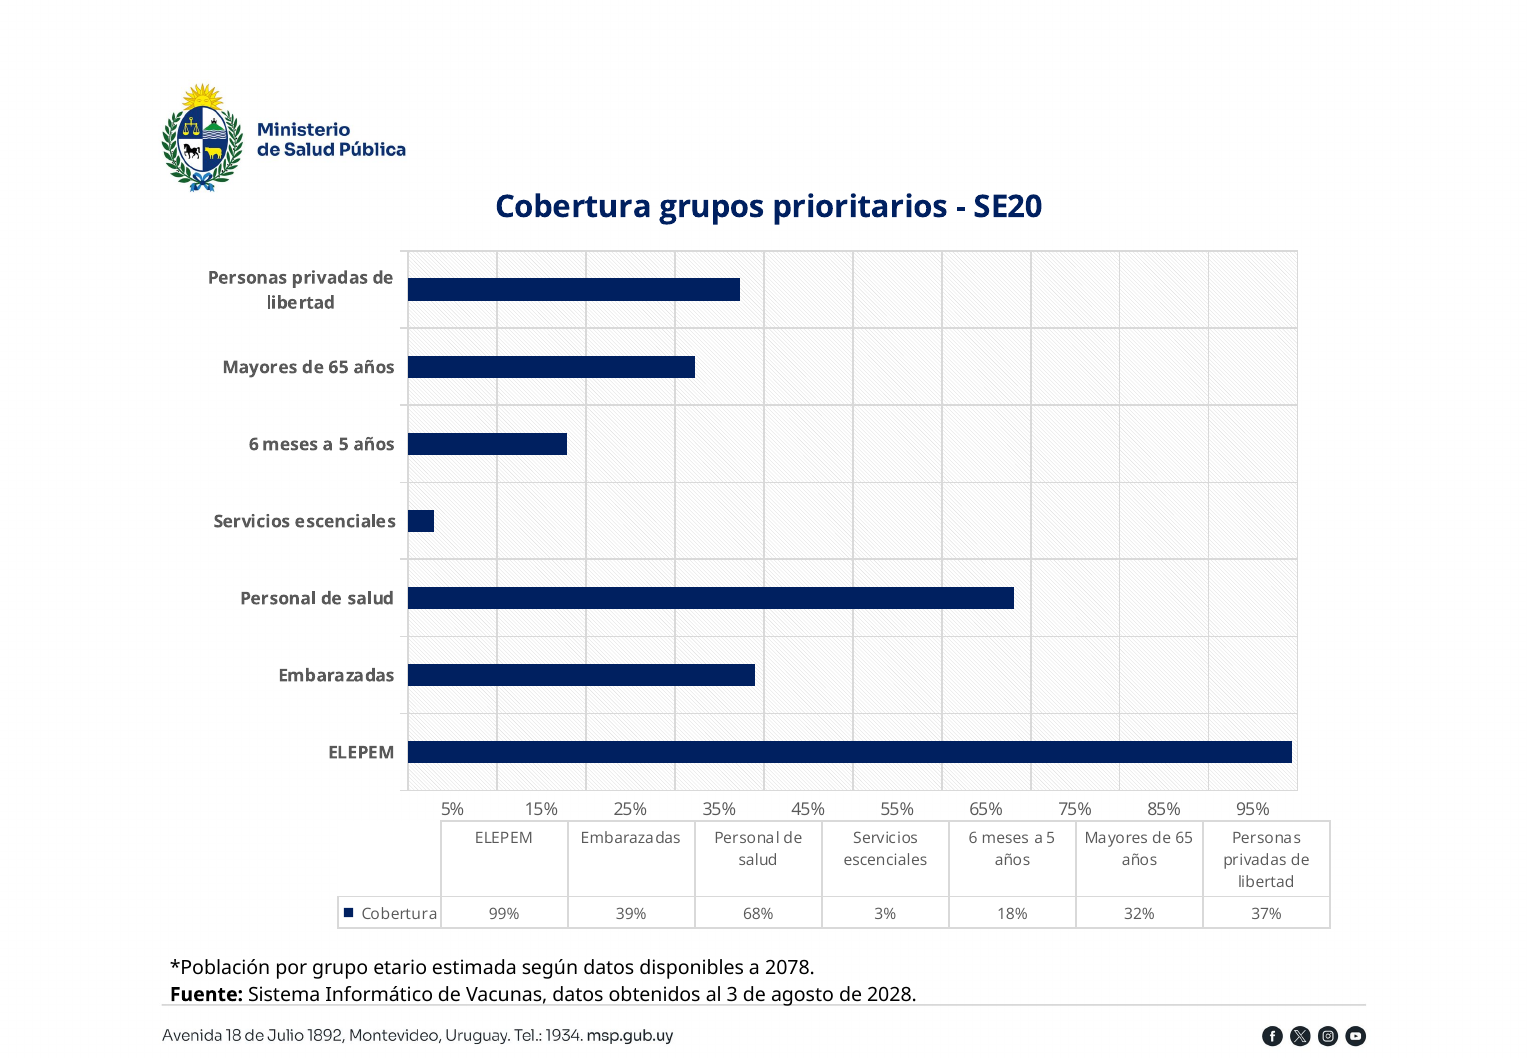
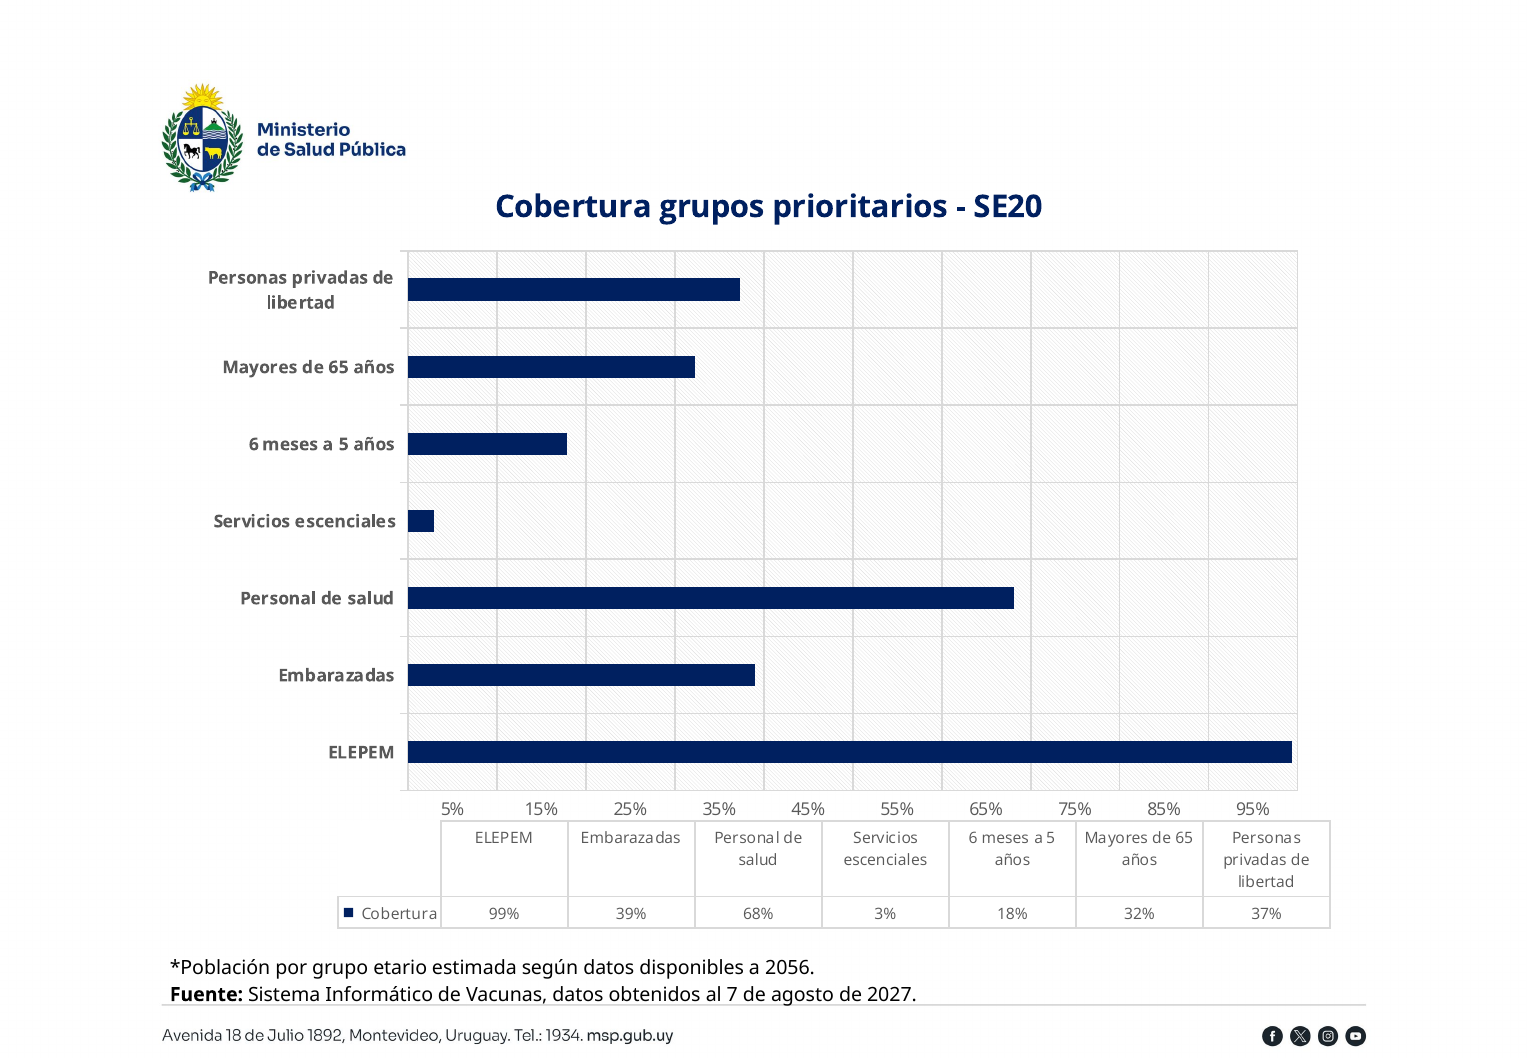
2078: 2078 -> 2056 (790, 967)
3: 3 -> 7 (732, 994)
2028: 2028 -> 2027 (892, 994)
